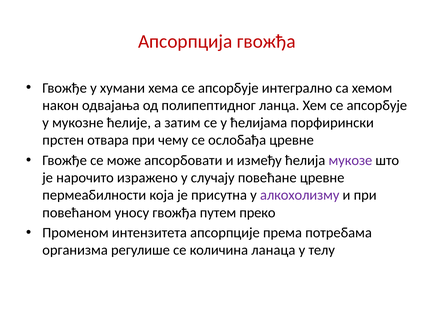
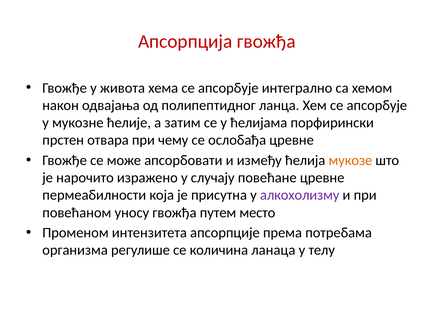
хумани: хумани -> живота (122, 88)
мукозе colour: purple -> orange (350, 160)
преко: преко -> место (257, 212)
